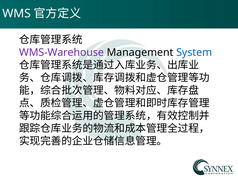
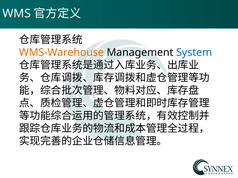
WMS-Warehouse colour: purple -> orange (62, 53)
